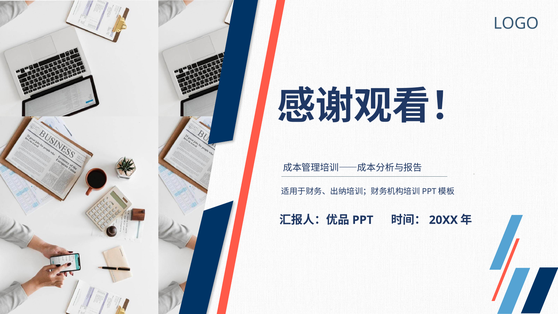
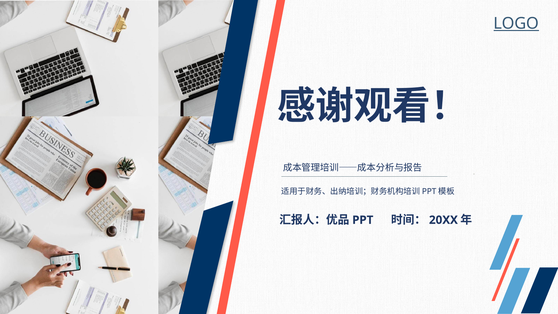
LOGO underline: none -> present (516, 24)
